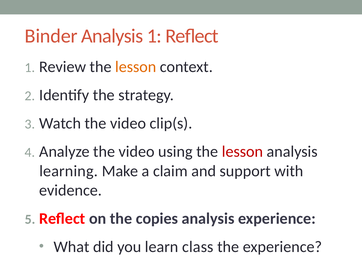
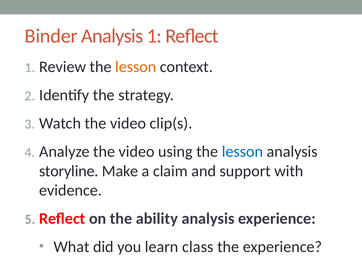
lesson colour: red -> blue (242, 152)
learning: learning -> storyline (69, 171)
copies: copies -> ability (157, 219)
